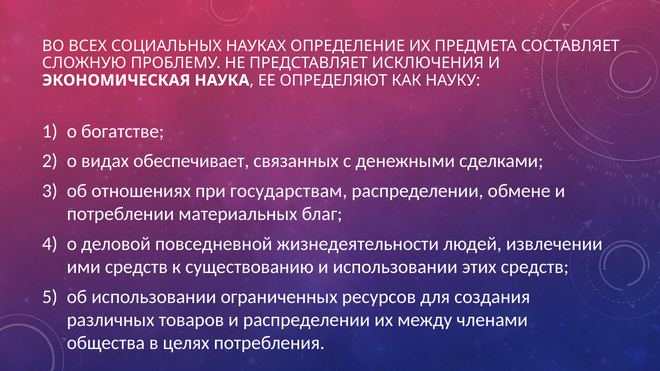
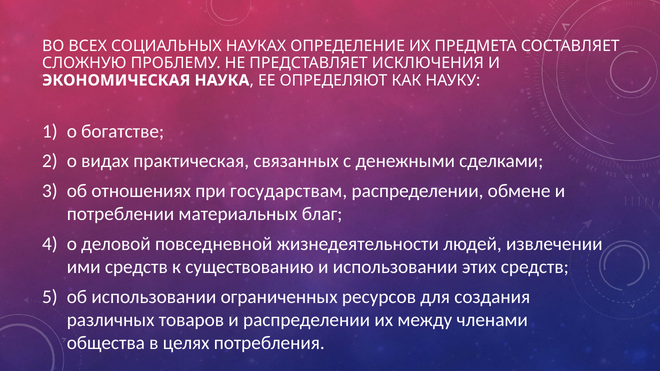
обеспечивает: обеспечивает -> практическая (191, 161)
